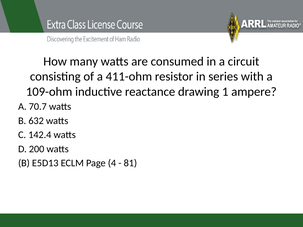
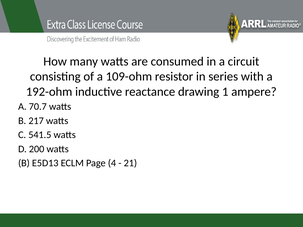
411-ohm: 411-ohm -> 109-ohm (129, 77)
109-ohm: 109-ohm -> 192-ohm (49, 92)
632: 632 -> 217 (36, 121)
142.4: 142.4 -> 541.5 (40, 135)
81: 81 -> 21 (130, 163)
